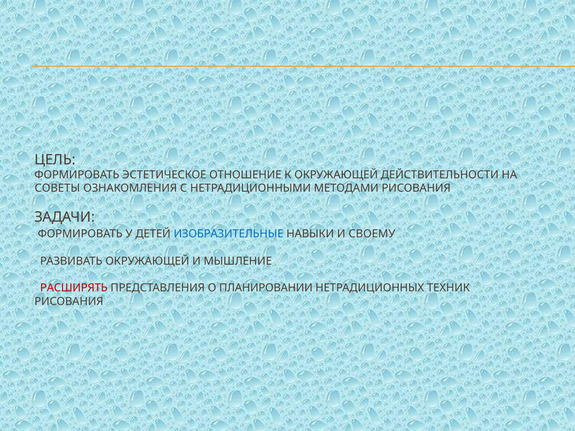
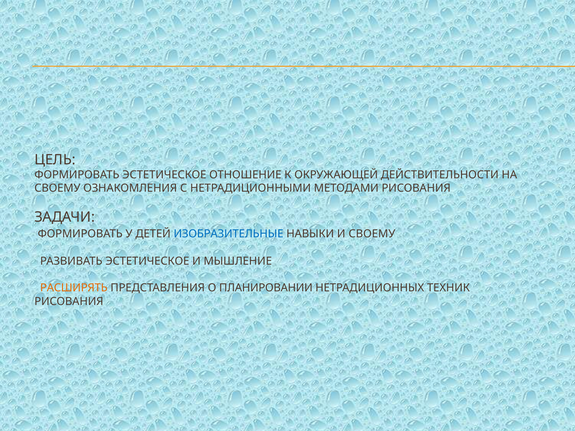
СОВЕТЫ: СОВЕТЫ -> СВОЕМУ (57, 188)
РАЗВИВАТЬ ОКРУЖАЮЩЕЙ: ОКРУЖАЮЩЕЙ -> ЭСТЕТИЧЕСКОЕ (147, 261)
РАСШИРЯТЬ colour: red -> orange (74, 288)
